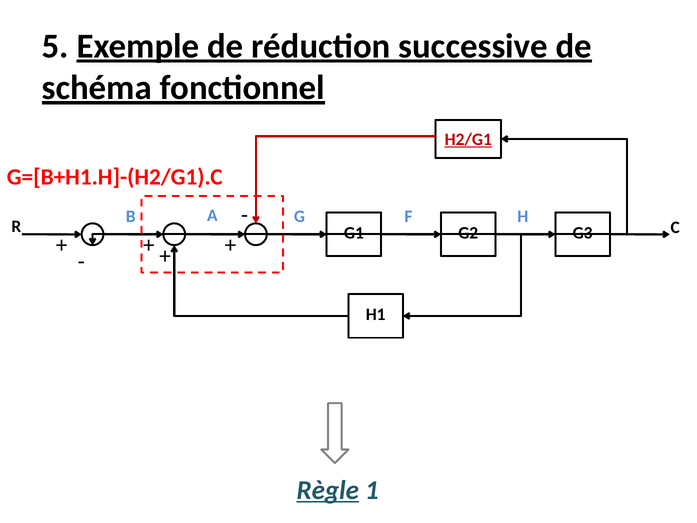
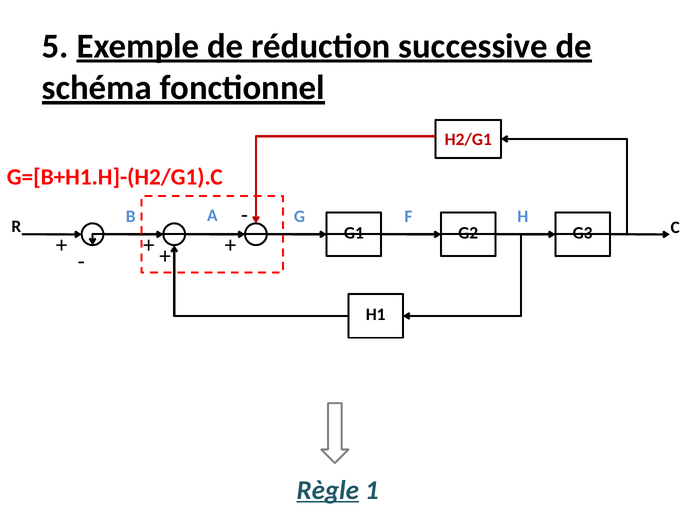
H2/G1 underline: present -> none (468, 139)
